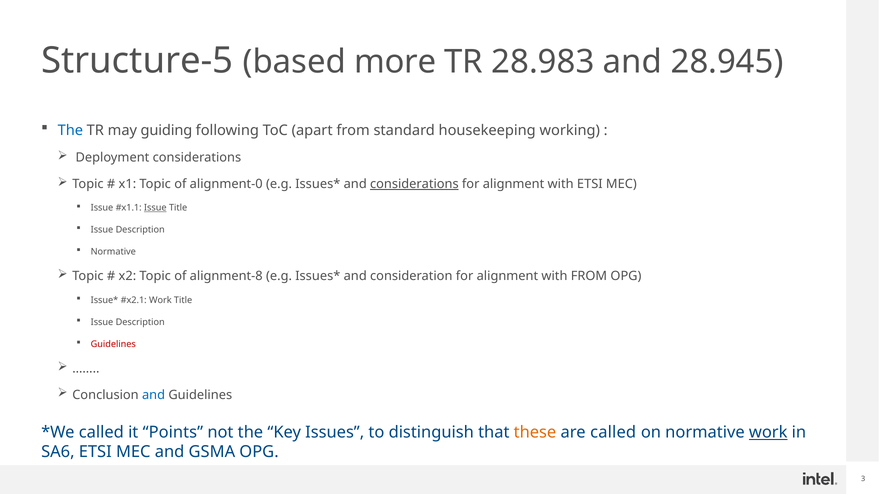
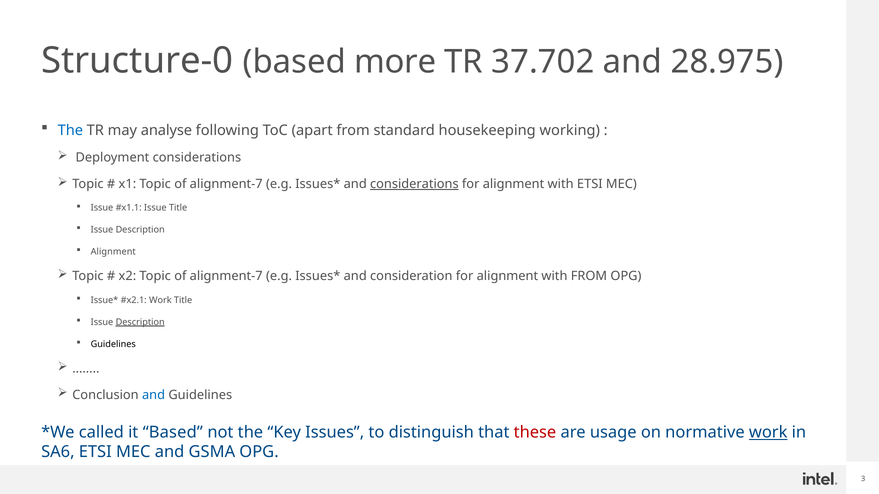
Structure-5: Structure-5 -> Structure-0 (137, 61)
28.983: 28.983 -> 37.702 (543, 62)
28.945: 28.945 -> 28.975 (727, 62)
guiding: guiding -> analyse (166, 130)
x1 Topic of alignment-0: alignment-0 -> alignment-7 (226, 184)
Issue underline: present -> none (155, 208)
Normative: Normative -> Alignment (113, 252)
x2 Topic of alignment-8: alignment-8 -> alignment-7 (226, 276)
Description underline: none -> present (140, 322)
Guidelines colour: red -> black (113, 344)
it Points: Points -> Based (173, 433)
these colour: orange -> red (535, 433)
are called: called -> usage (613, 433)
